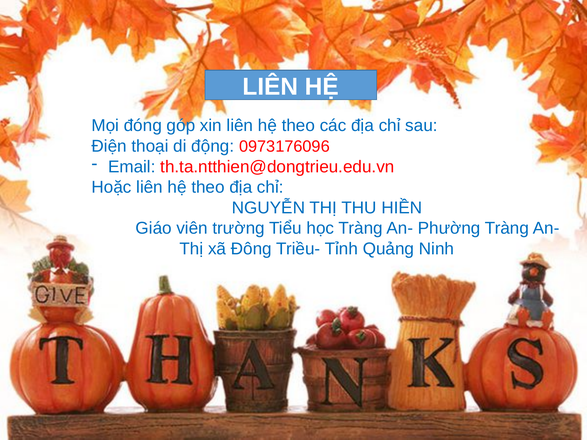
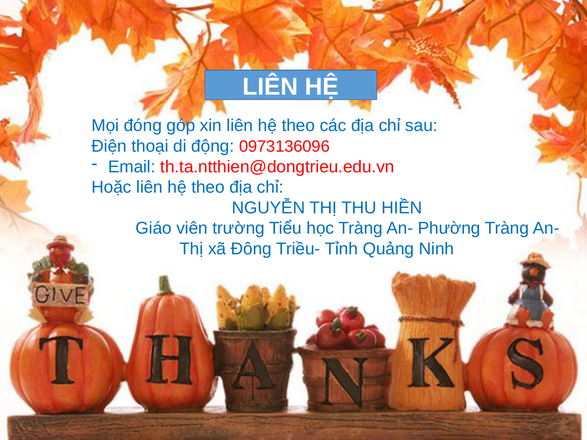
0973176096: 0973176096 -> 0973136096 (284, 147)
